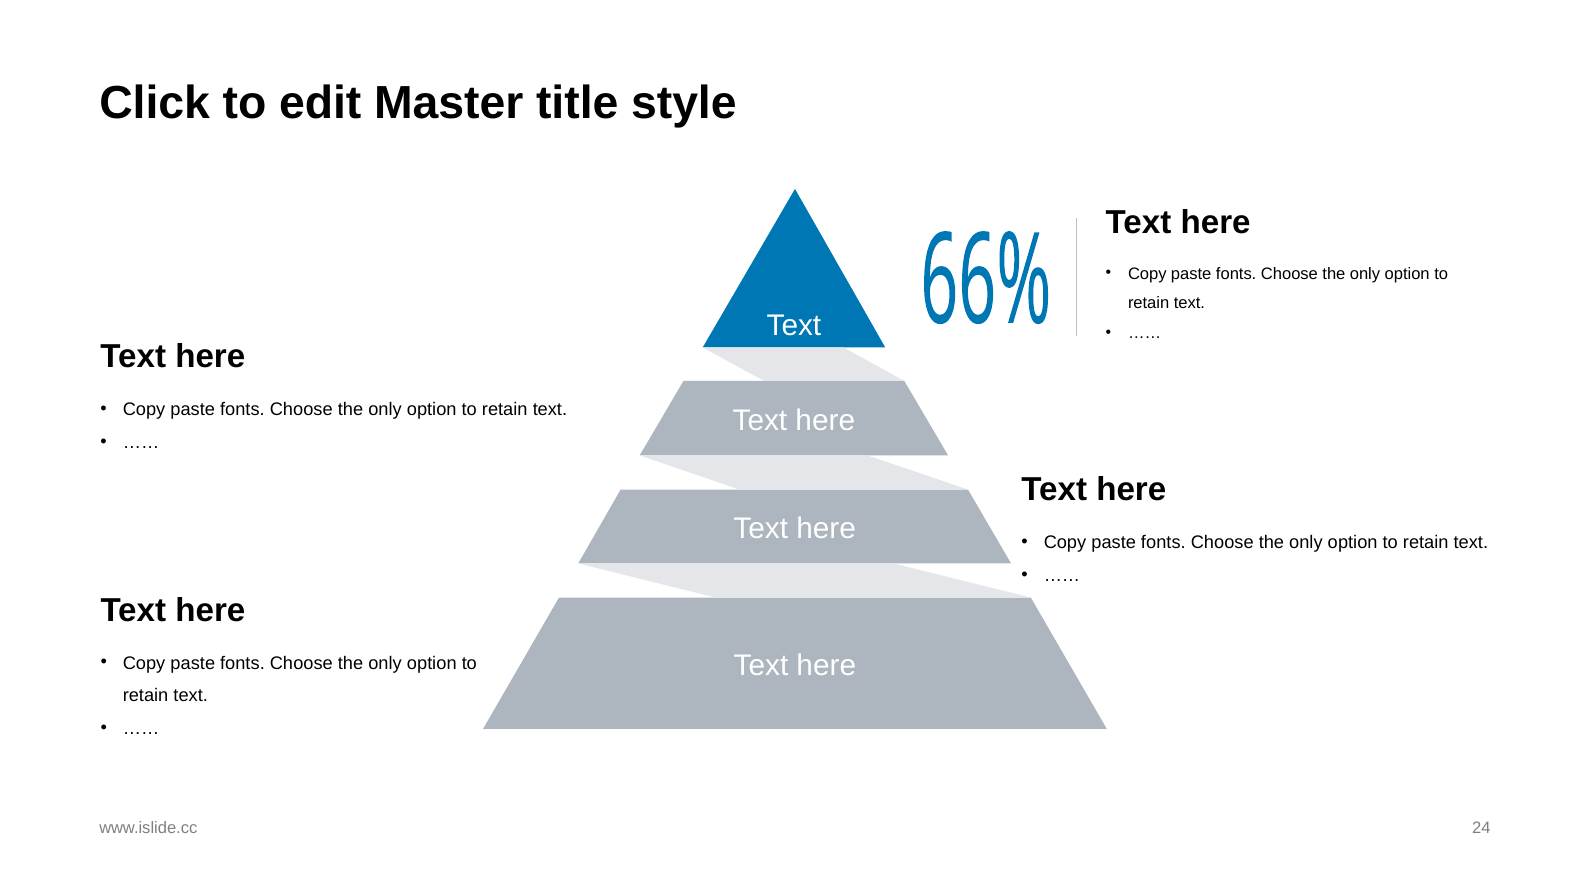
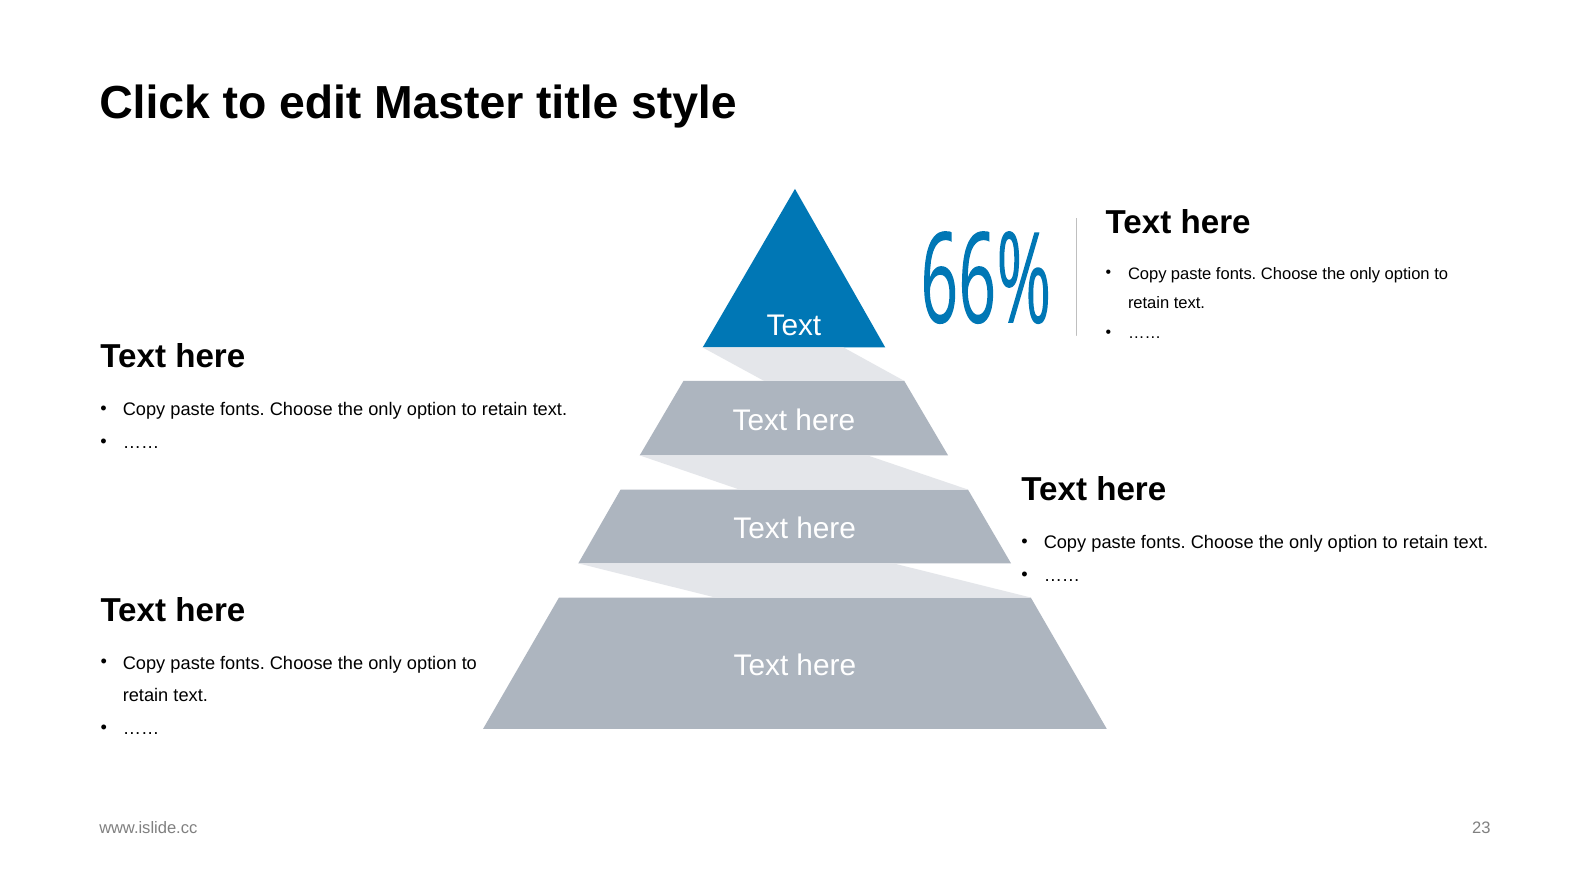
24: 24 -> 23 (1481, 828)
